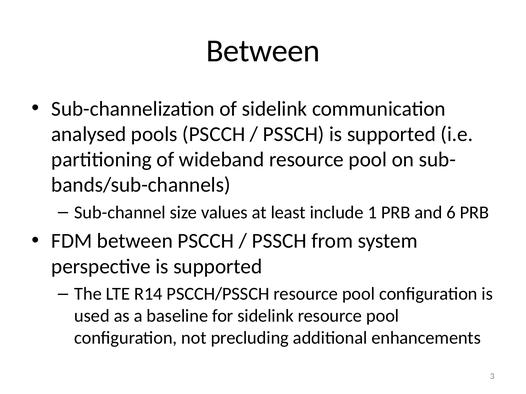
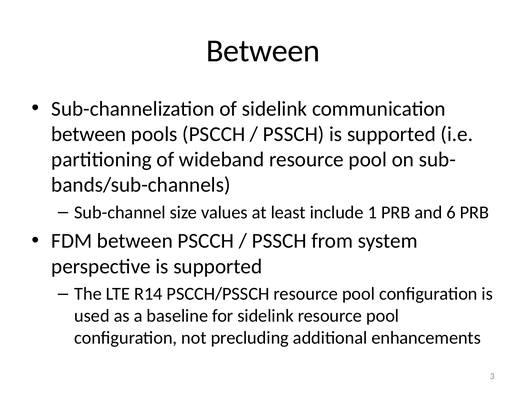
analysed: analysed -> between (89, 134)
